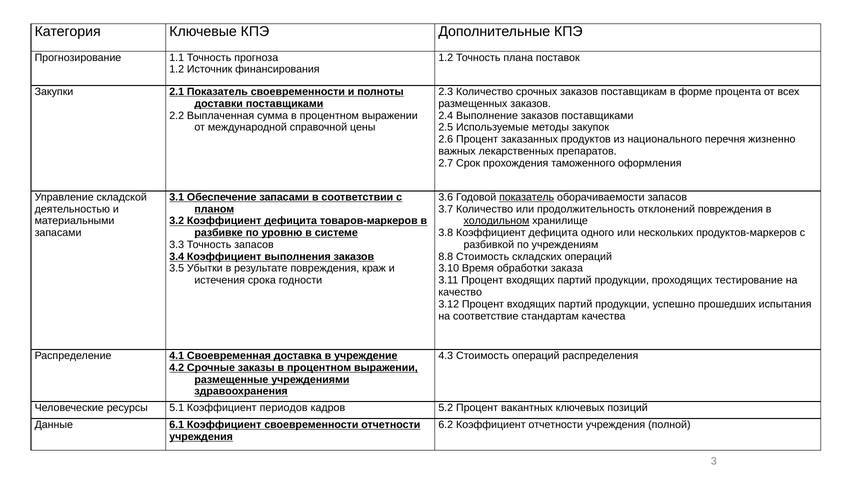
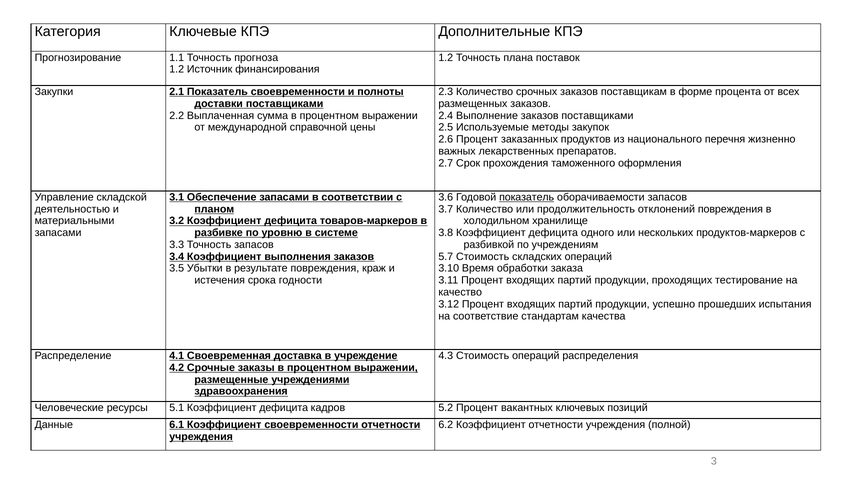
холодильном underline: present -> none (496, 221)
8.8: 8.8 -> 5.7 (446, 257)
5.1 Коэффициент периодов: периодов -> дефицита (284, 408)
